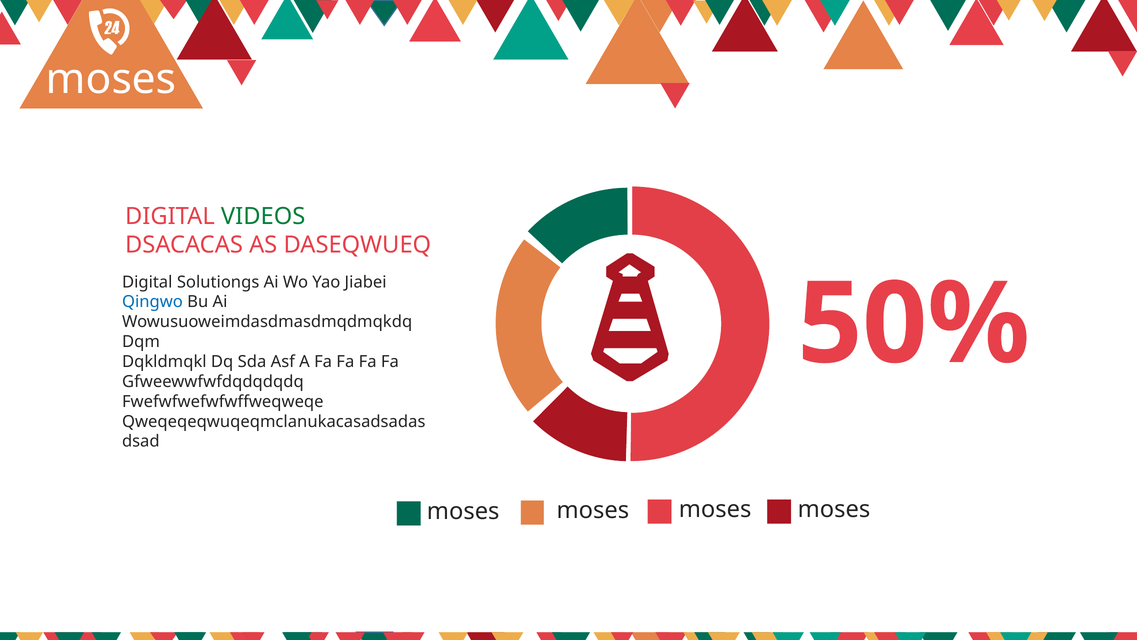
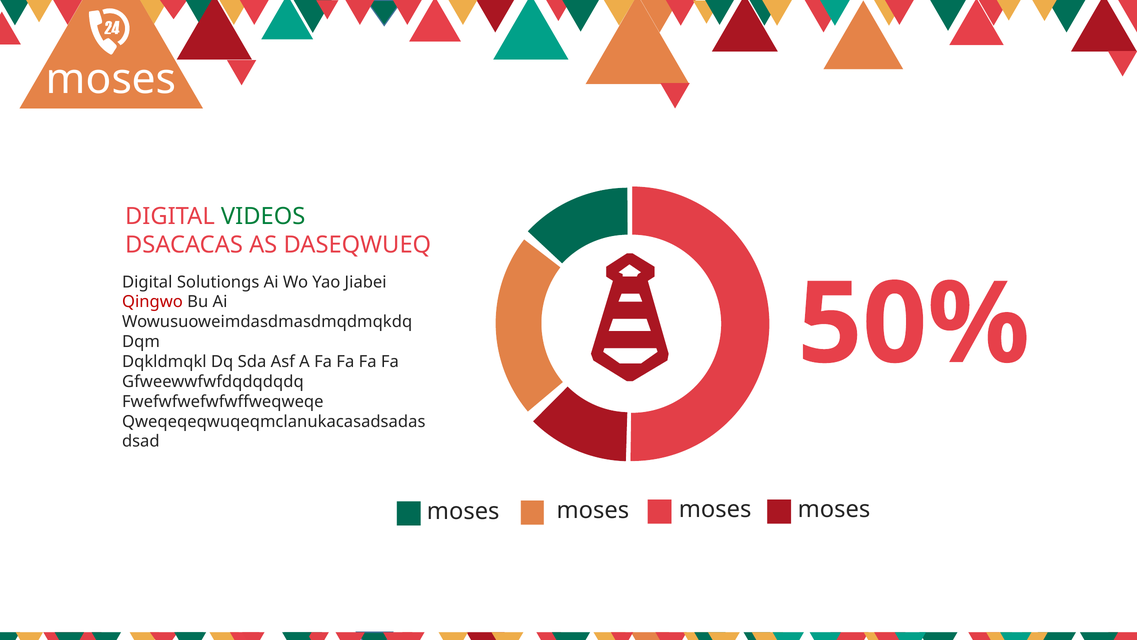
Qingwo colour: blue -> red (152, 302)
